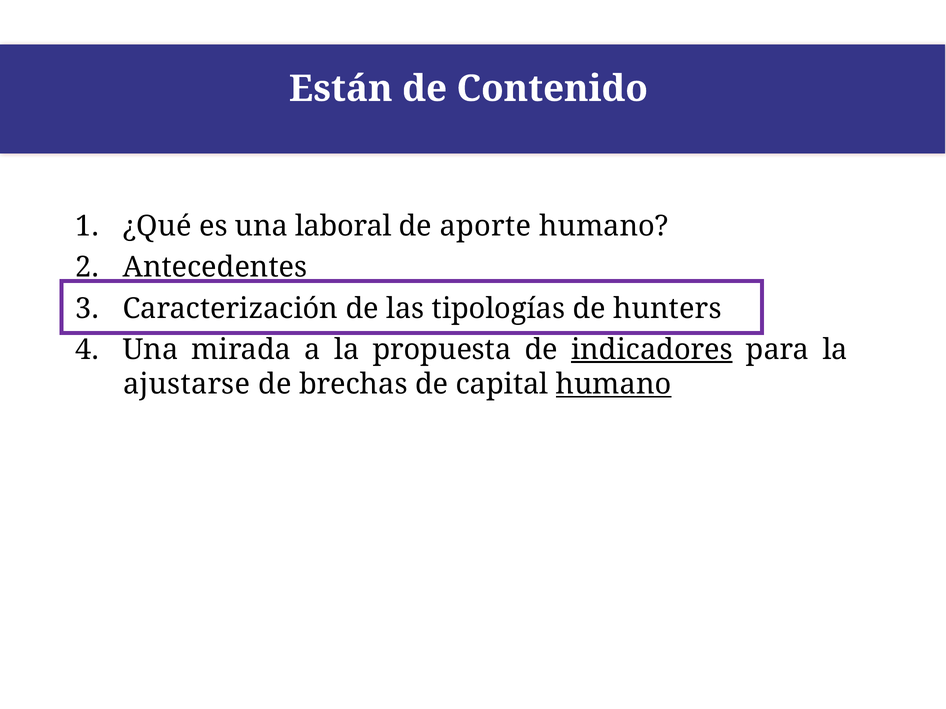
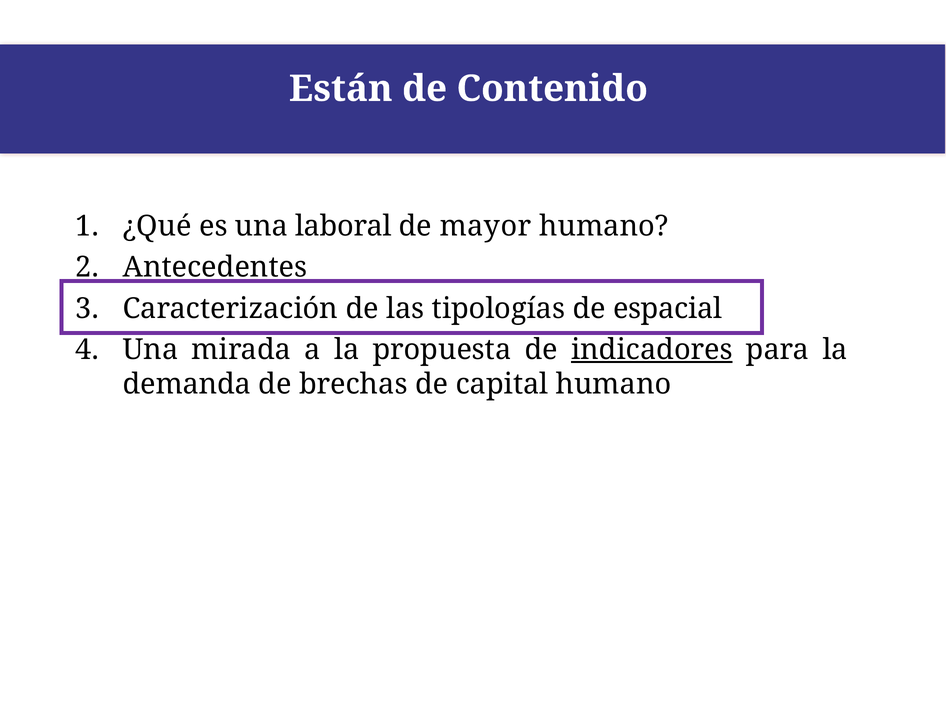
aporte: aporte -> mayor (485, 226)
hunters: hunters -> espacial (668, 309)
ajustarse: ajustarse -> demanda (187, 385)
humano underline: present -> none (614, 385)
